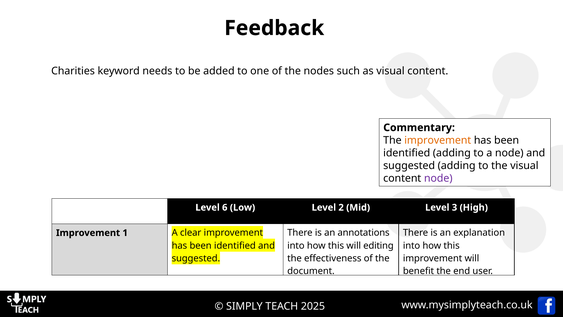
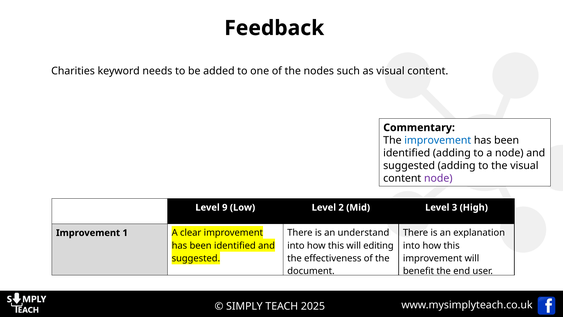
improvement colour: orange -> blue (438, 140)
6: 6 -> 9 (225, 207)
annotations: annotations -> understand (363, 233)
